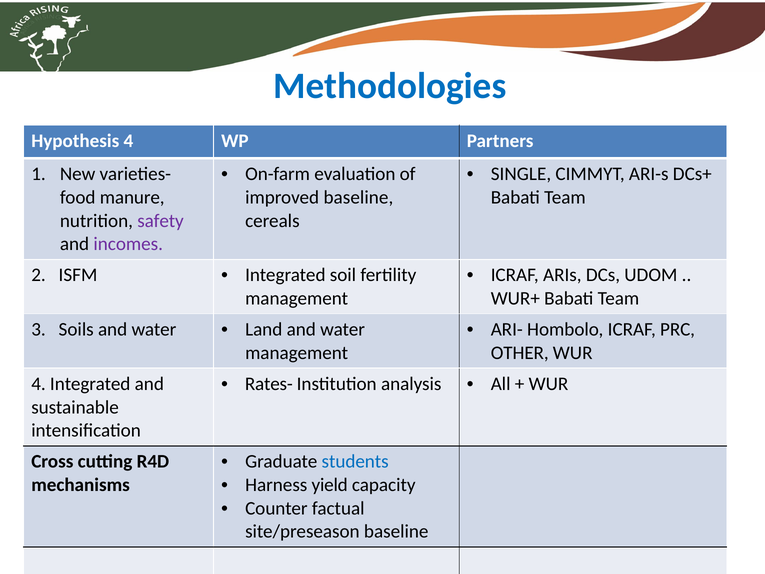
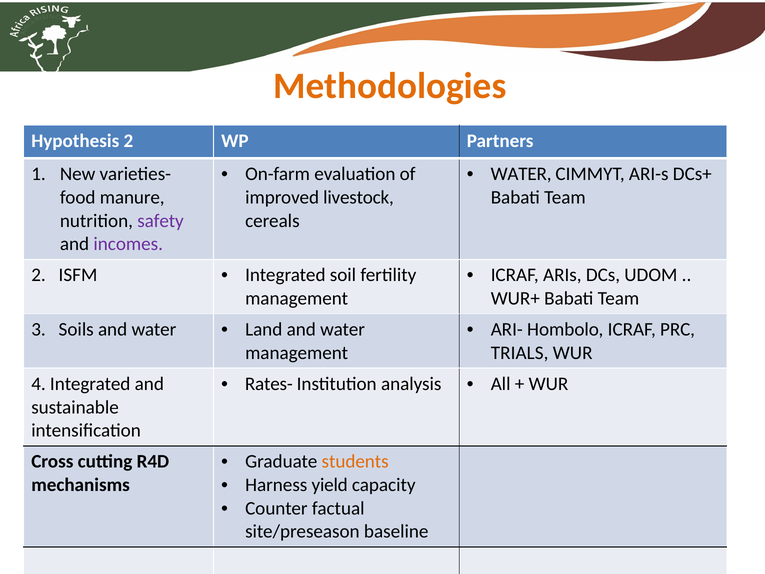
Methodologies colour: blue -> orange (390, 86)
Hypothesis 4: 4 -> 2 (128, 141)
SINGLE: SINGLE -> WATER (521, 174)
improved baseline: baseline -> livestock (359, 197)
OTHER: OTHER -> TRIALS (520, 353)
students colour: blue -> orange (355, 461)
